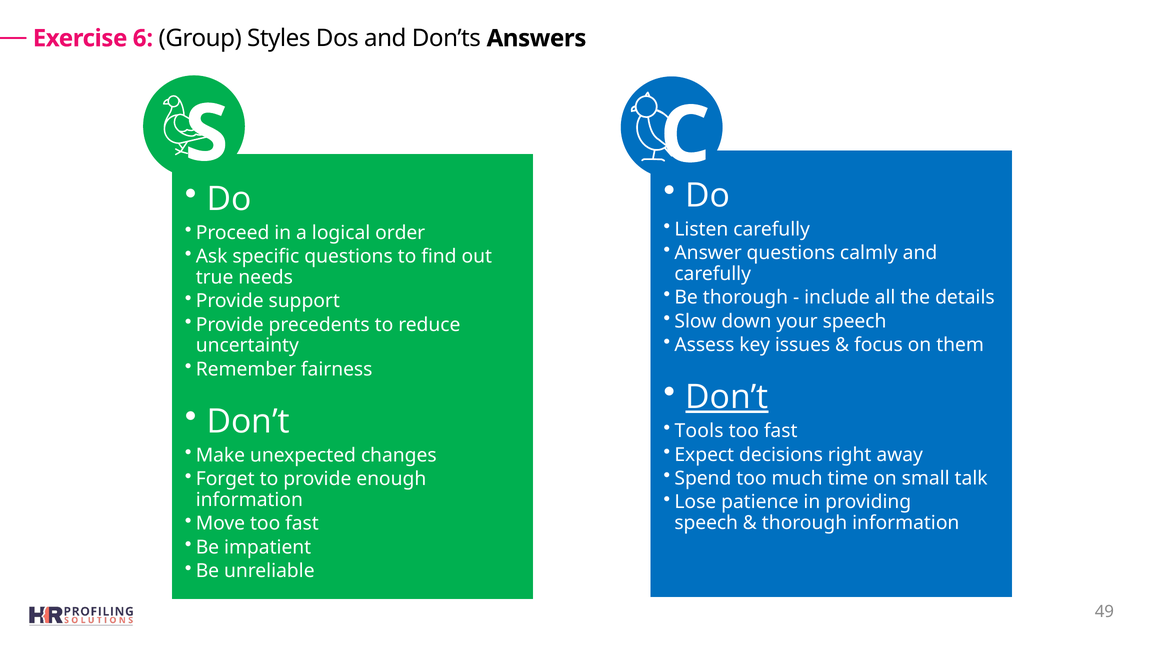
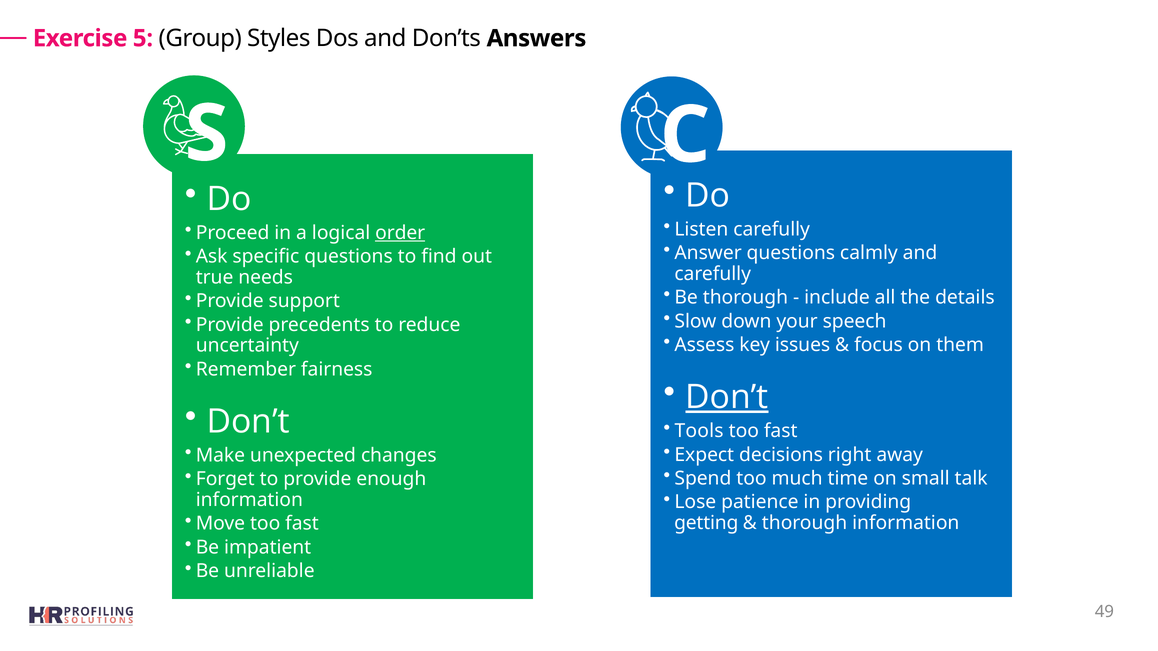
6: 6 -> 5 (143, 38)
order underline: none -> present (400, 233)
speech: speech -> getting (706, 523)
